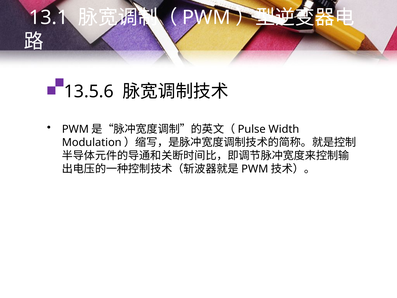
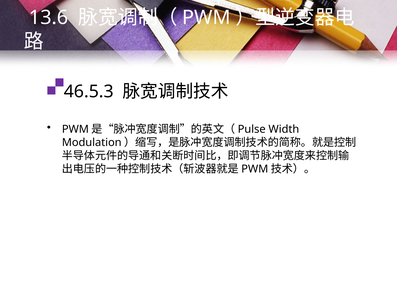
13.1: 13.1 -> 13.6 (49, 18)
13.5.6: 13.5.6 -> 46.5.3 (89, 92)
